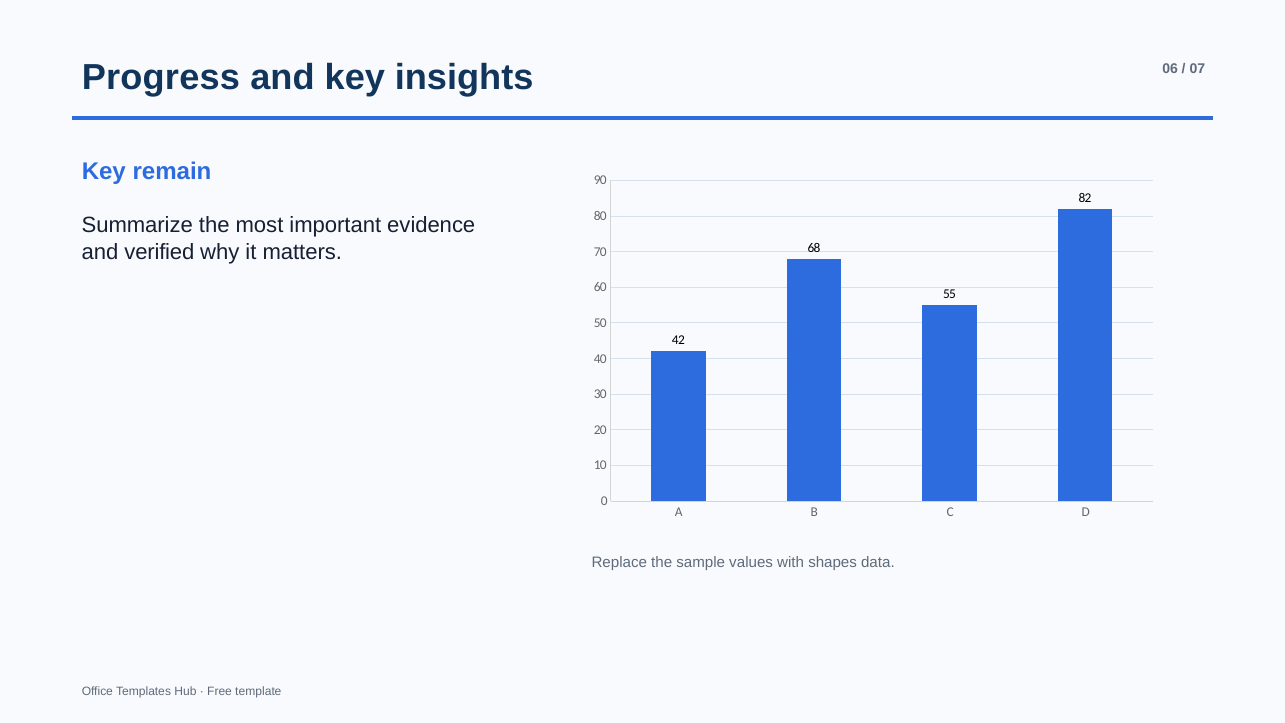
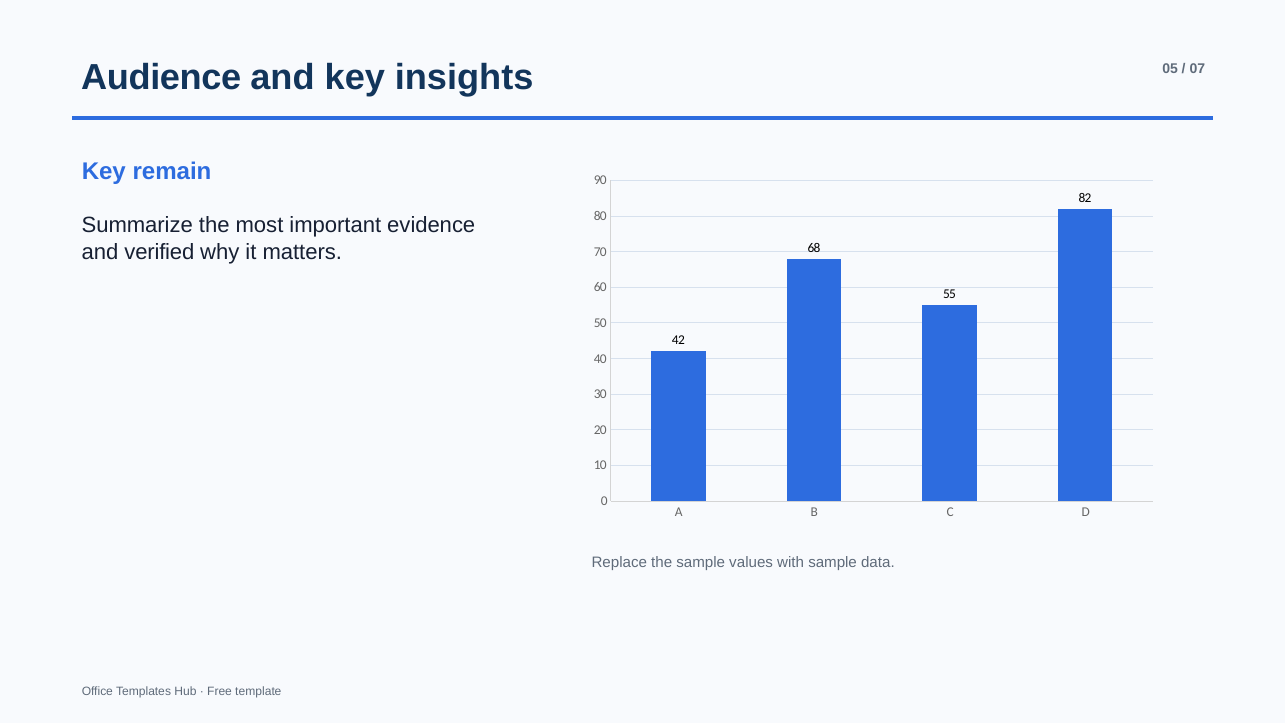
Progress: Progress -> Audience (161, 77)
06: 06 -> 05 (1170, 68)
with shapes: shapes -> sample (833, 562)
